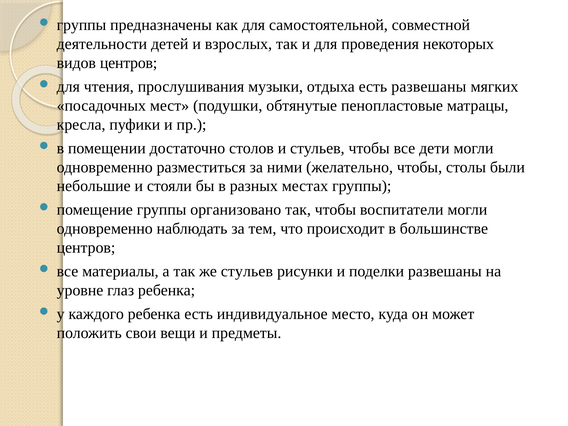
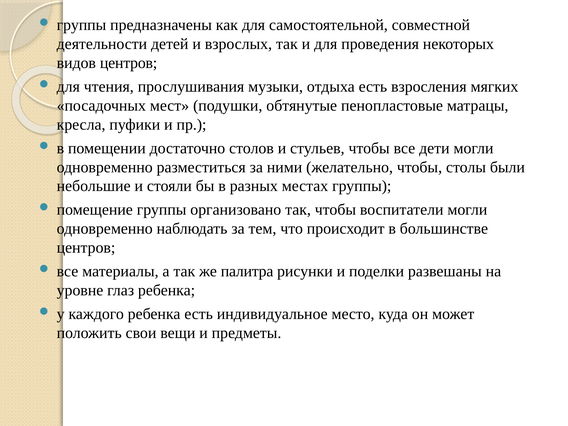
есть развешаны: развешаны -> взросления (429, 87)
же стульев: стульев -> палитра (247, 271)
